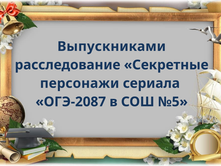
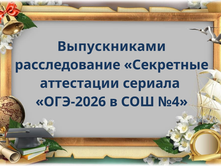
персонажи: персонажи -> аттестации (80, 83)
ОГЭ-2087: ОГЭ-2087 -> ОГЭ-2026 (71, 102)
№5: №5 -> №4 (173, 102)
